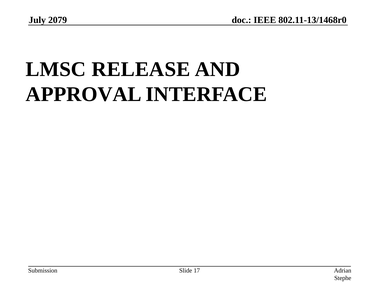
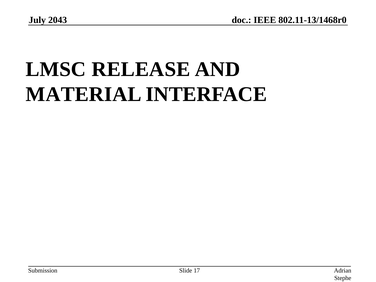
2079: 2079 -> 2043 (58, 20)
APPROVAL: APPROVAL -> MATERIAL (84, 94)
